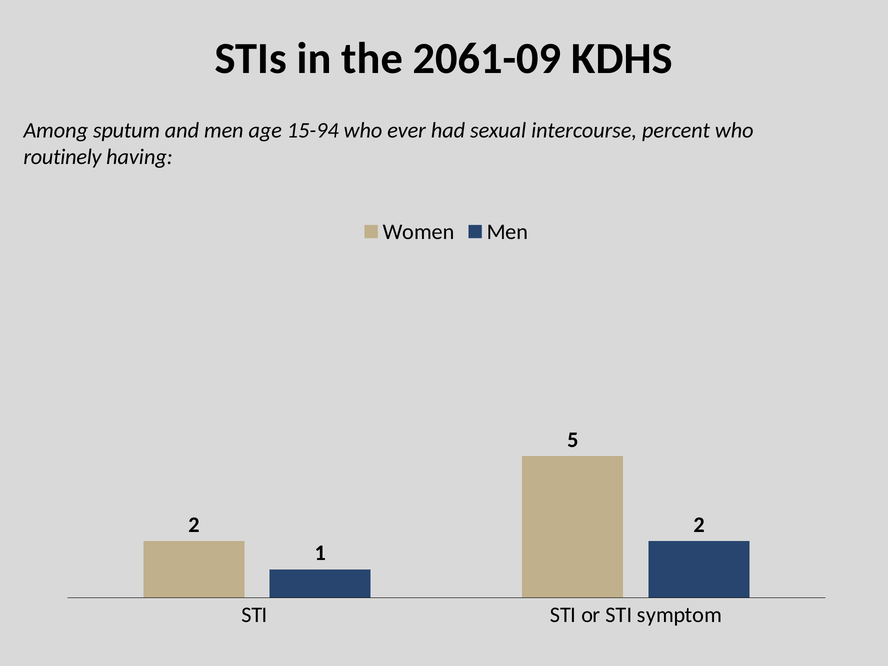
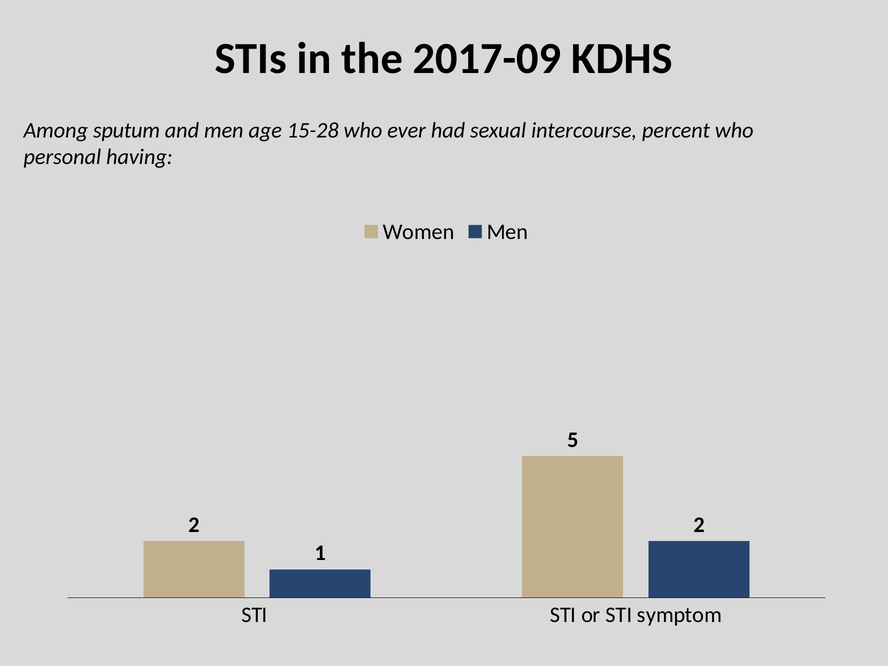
2061-09: 2061-09 -> 2017-09 (487, 59)
15-94: 15-94 -> 15-28 (313, 130)
routinely: routinely -> personal (62, 157)
